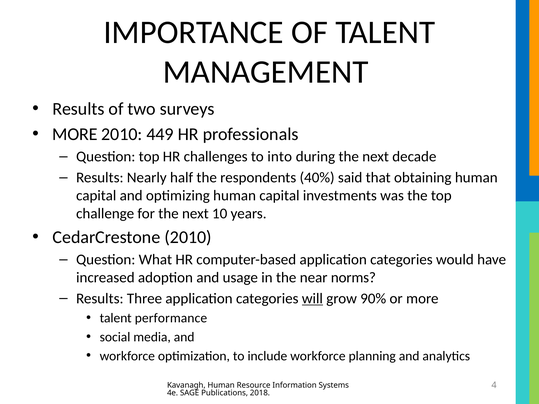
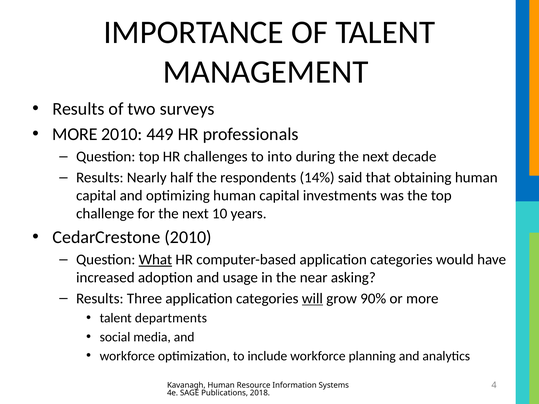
40%: 40% -> 14% (317, 178)
What underline: none -> present (155, 260)
norms: norms -> asking (353, 278)
performance: performance -> departments (171, 318)
